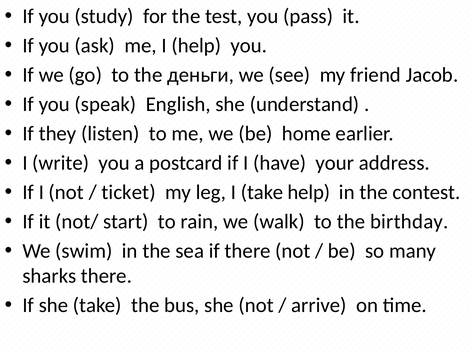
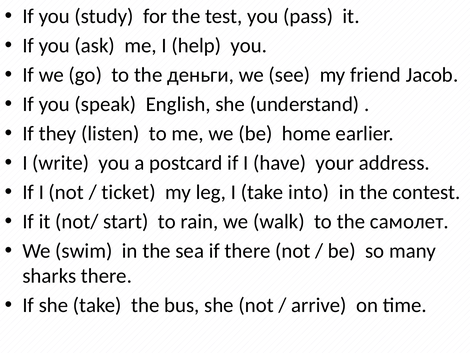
take help: help -> into (309, 192)
birthday: birthday -> самолет (409, 221)
